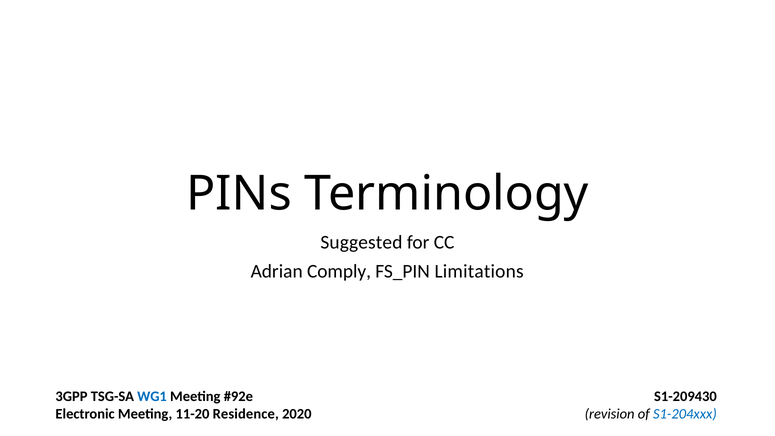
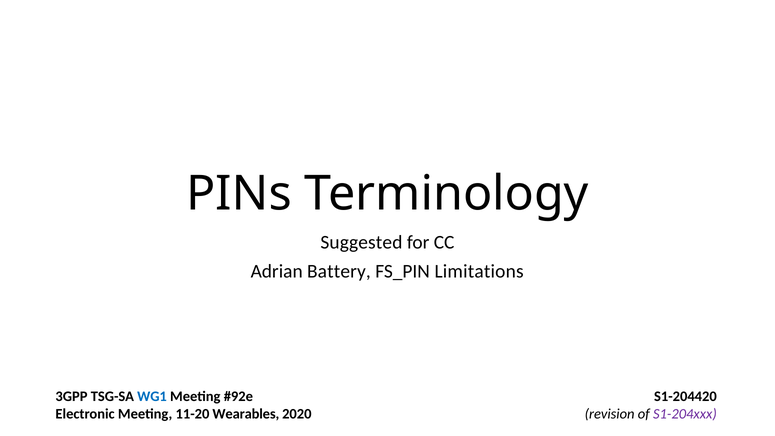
Comply: Comply -> Battery (339, 271)
S1-209430: S1-209430 -> S1-204420 (685, 396)
Residence: Residence -> Wearables (246, 414)
S1-204xxx colour: blue -> purple (685, 414)
